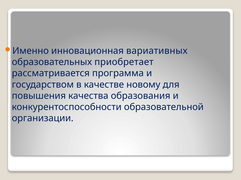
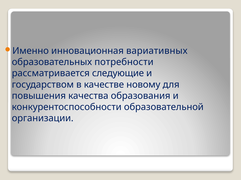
приобретает: приобретает -> потребности (124, 62)
программа: программа -> следующие (118, 74)
